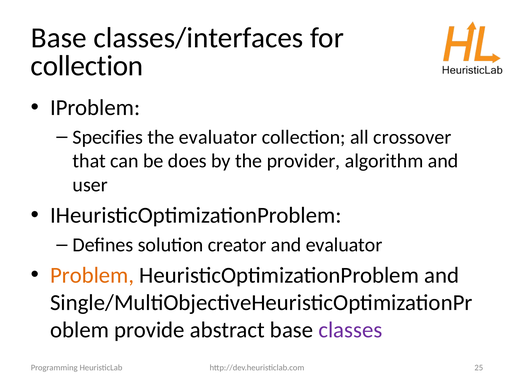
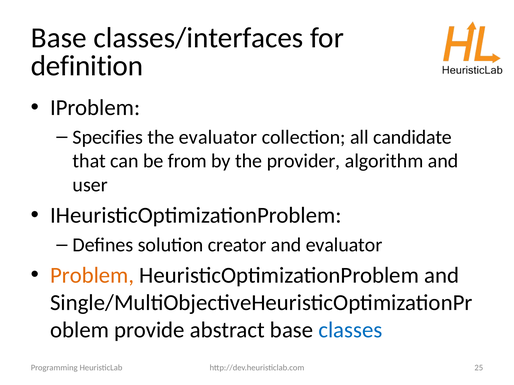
collection: collection -> definition (87, 66)
crossover: crossover -> candidate (412, 137)
does: does -> from (187, 161)
classes colour: purple -> blue (350, 331)
